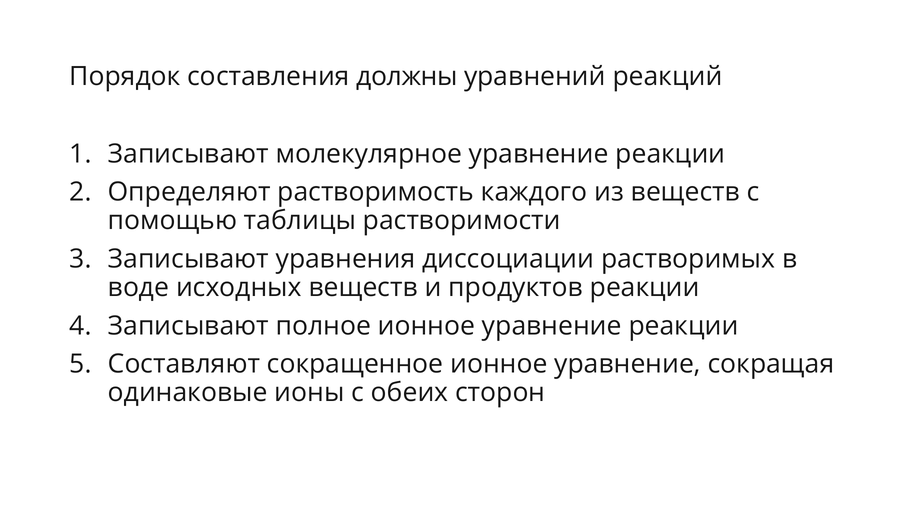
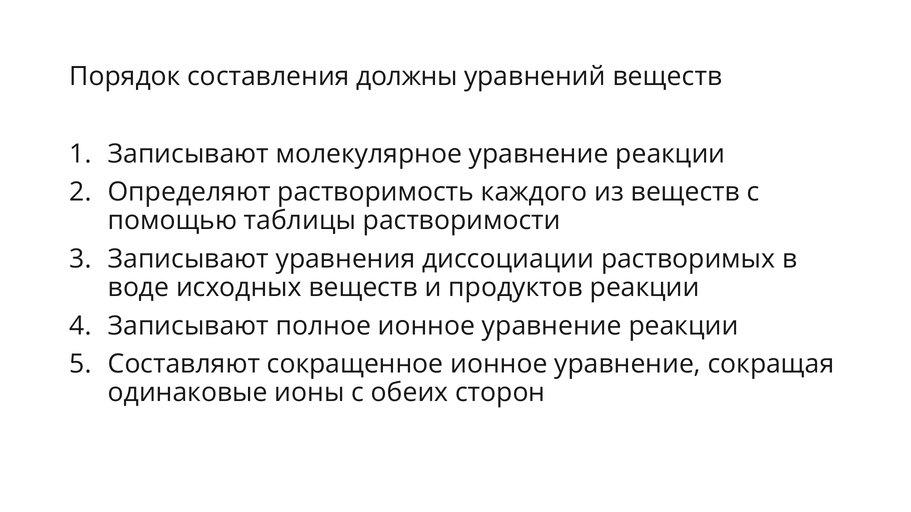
уравнений реакций: реакций -> веществ (667, 77)
